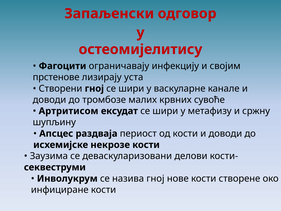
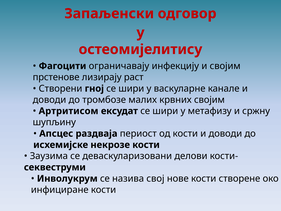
уста: уста -> раст (134, 77)
крвних сувоће: сувоће -> својим (209, 100)
назива гној: гној -> свој (155, 178)
